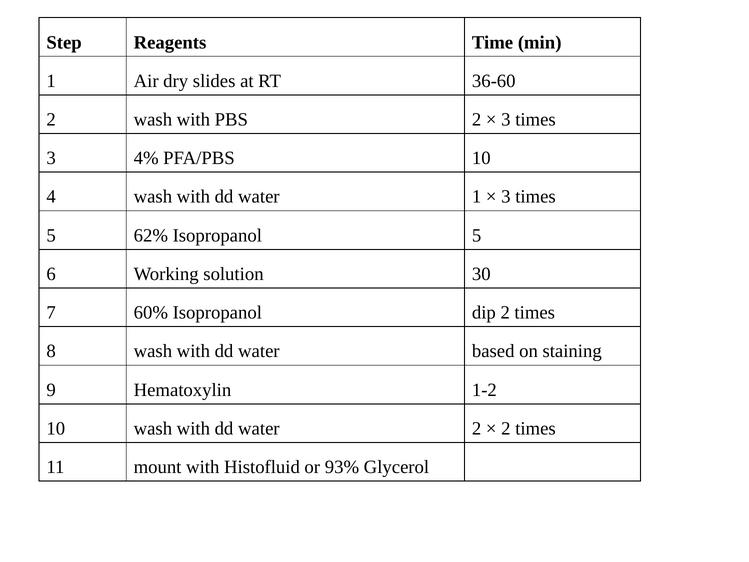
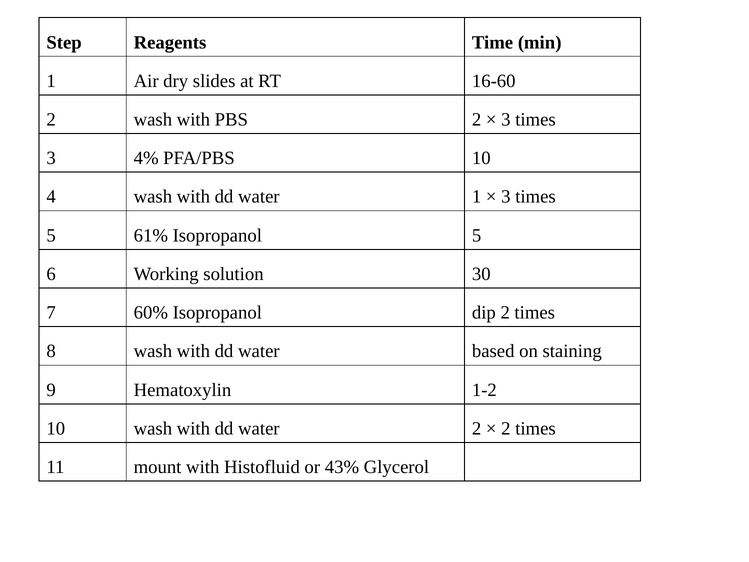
36-60: 36-60 -> 16-60 (494, 81)
62%: 62% -> 61% (151, 235)
93%: 93% -> 43% (342, 467)
